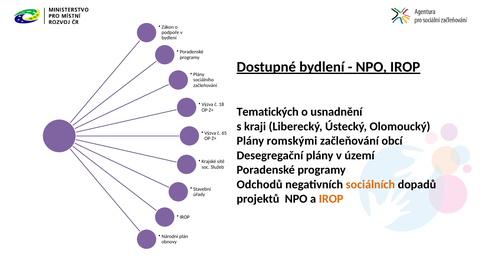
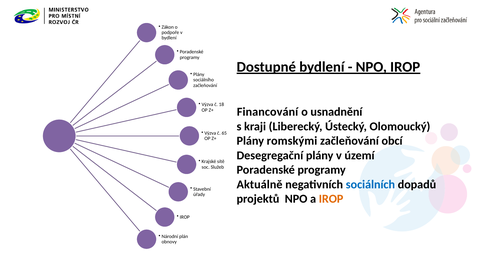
Tematických: Tematických -> Financování (268, 112)
Odchodů: Odchodů -> Aktuálně (260, 185)
sociálních colour: orange -> blue (370, 185)
